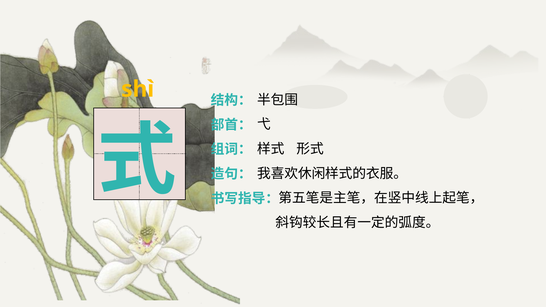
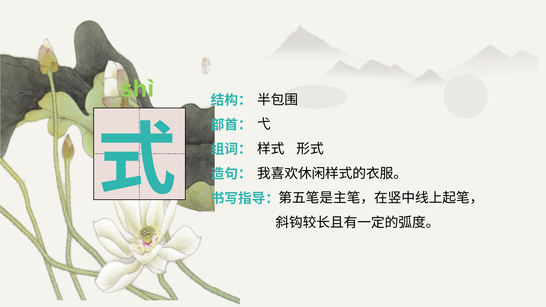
shì colour: yellow -> light green (138, 89)
